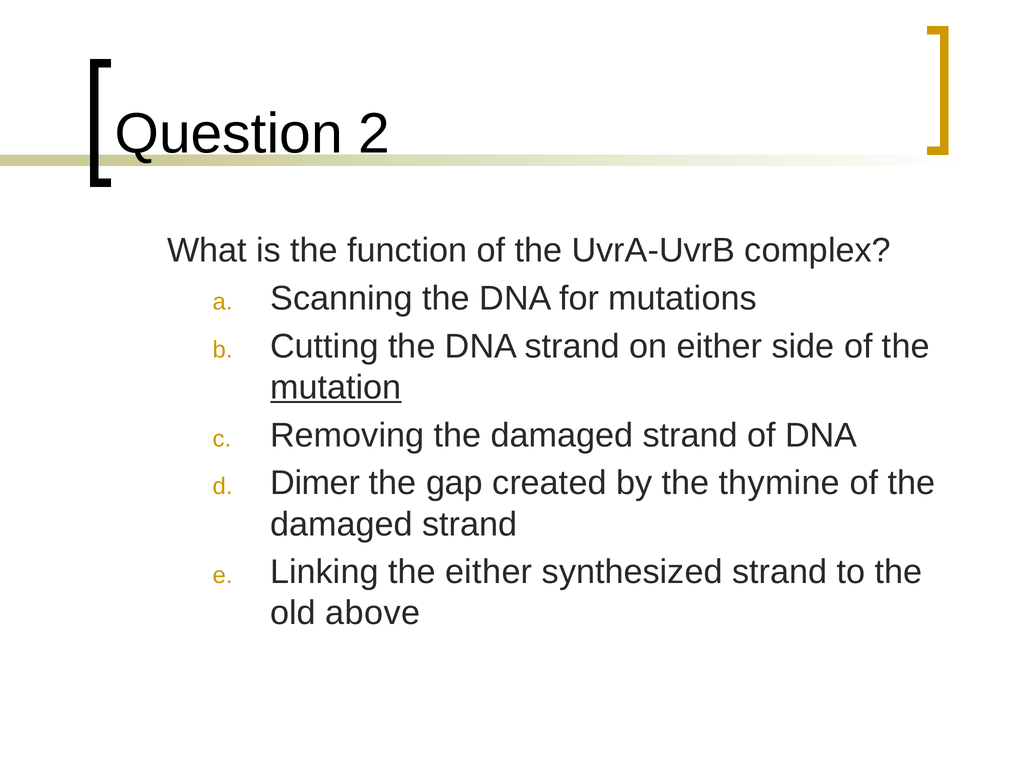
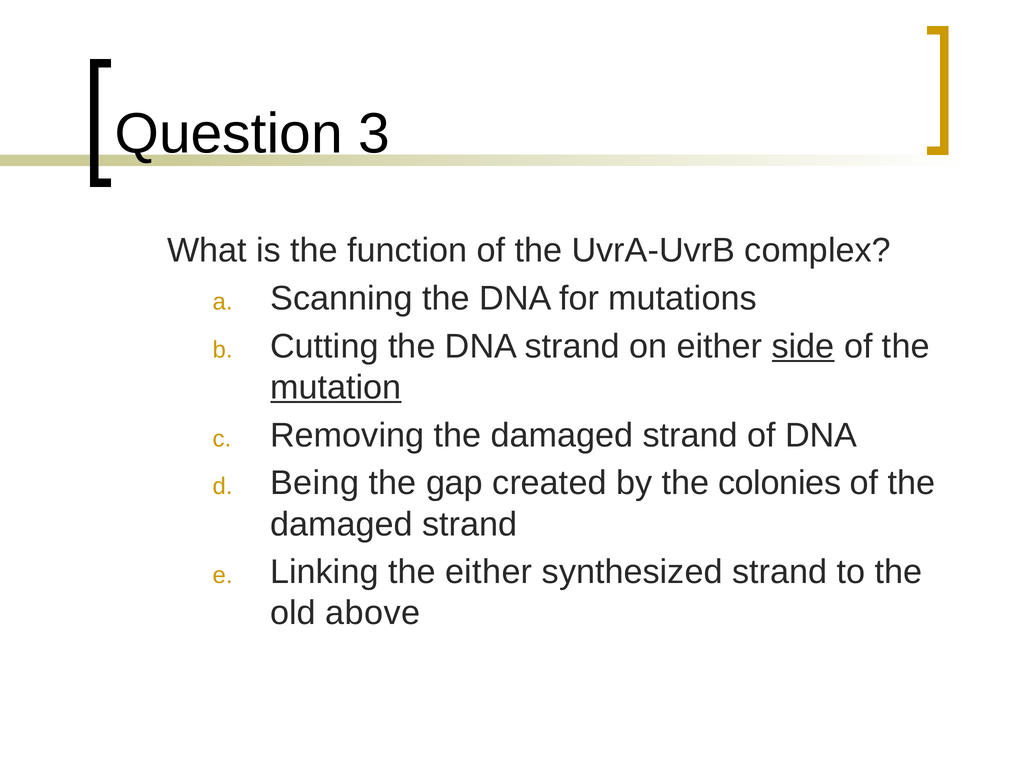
2: 2 -> 3 (374, 134)
side underline: none -> present (803, 346)
Dimer: Dimer -> Being (315, 483)
thymine: thymine -> colonies (780, 483)
